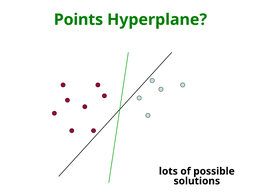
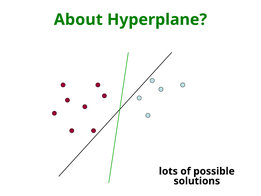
Points: Points -> About (78, 20)
